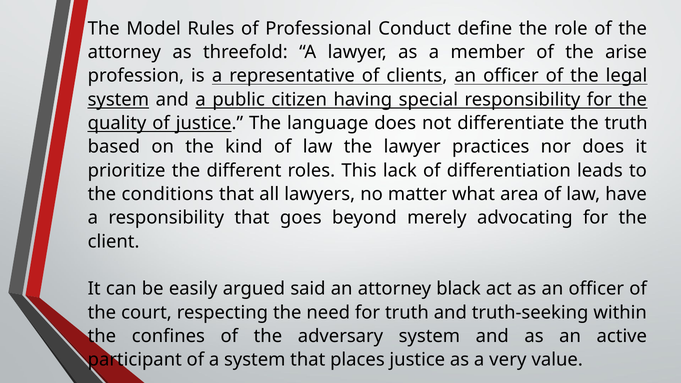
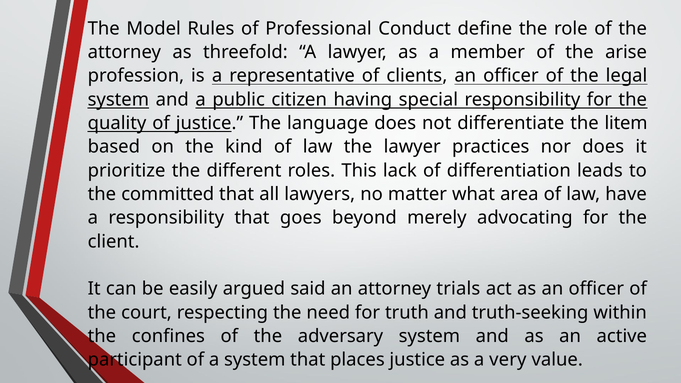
the truth: truth -> litem (626, 123)
conditions: conditions -> committed (168, 194)
black: black -> trials (458, 289)
